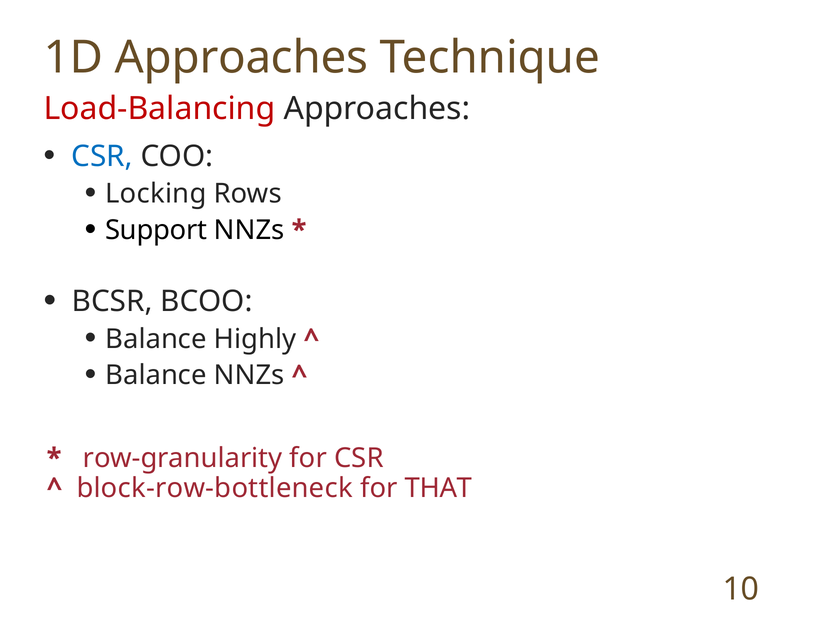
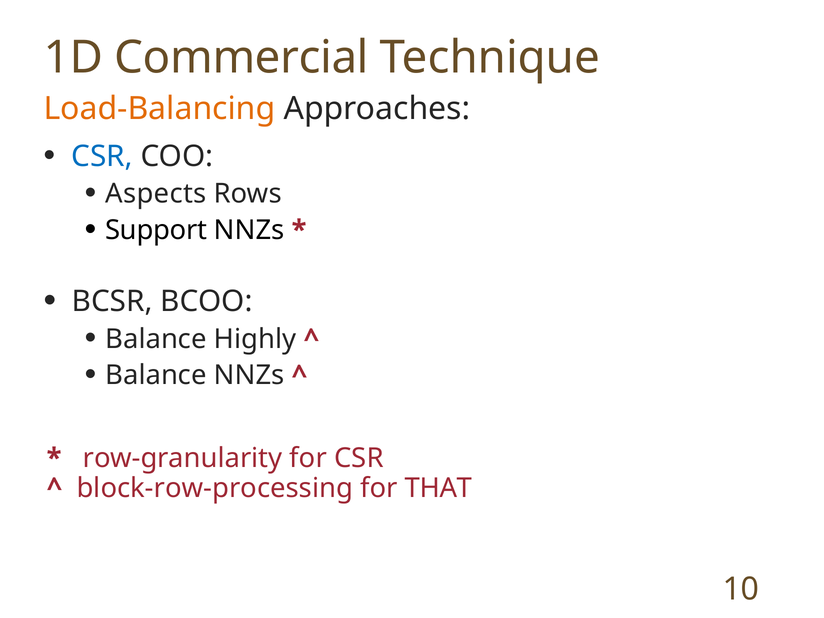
1D Approaches: Approaches -> Commercial (242, 58)
Load-Balancing colour: red -> orange (159, 109)
Locking: Locking -> Aspects (156, 194)
block-row-bottleneck: block-row-bottleneck -> block-row-processing (215, 488)
